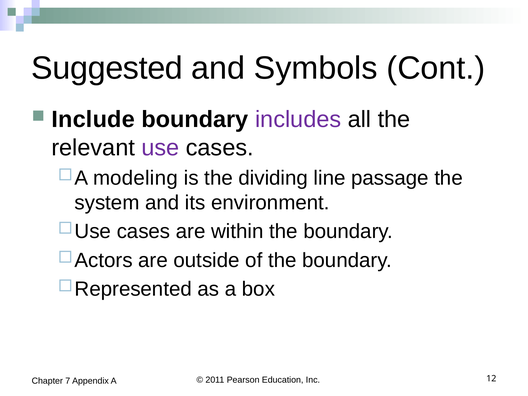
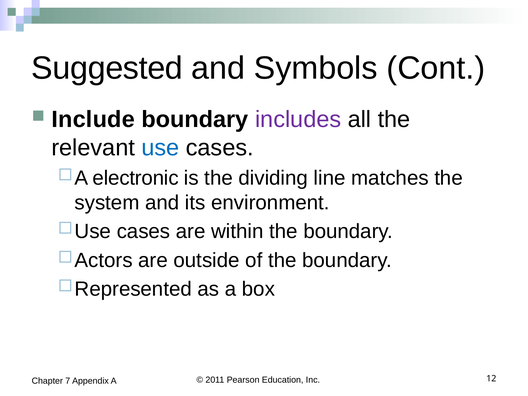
use colour: purple -> blue (160, 148)
modeling: modeling -> electronic (136, 178)
passage: passage -> matches (390, 178)
